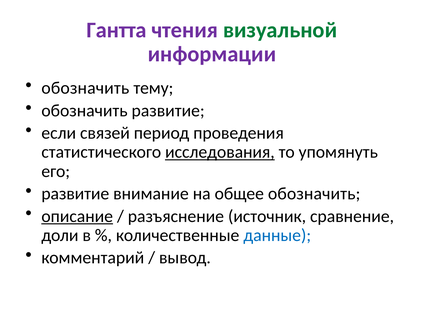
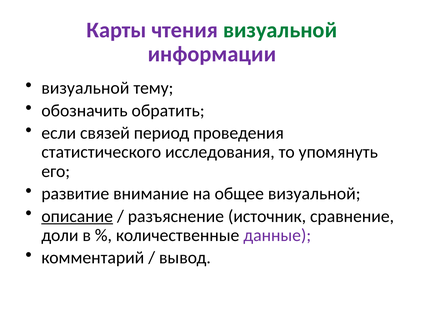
Гантта: Гантта -> Карты (117, 30)
обозначить: обозначить -> визуальной (85, 88)
обозначить развитие: развитие -> обратить (168, 111)
исследования underline: present -> none (220, 152)
общее обозначить: обозначить -> визуальной (314, 194)
данные colour: blue -> purple (277, 235)
